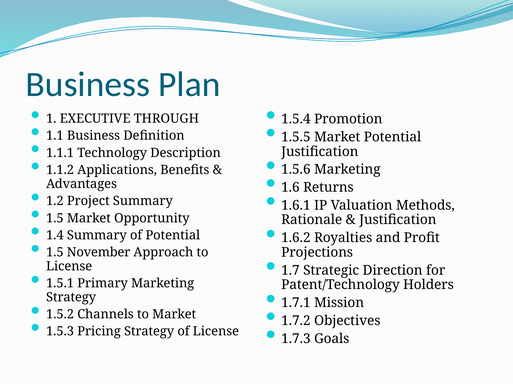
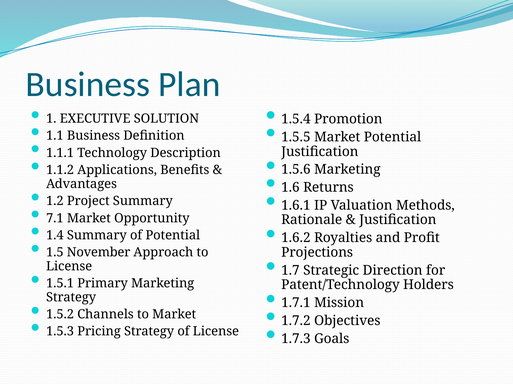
THROUGH: THROUGH -> SOLUTION (166, 119)
1.5: 1.5 -> 7.1 (55, 219)
